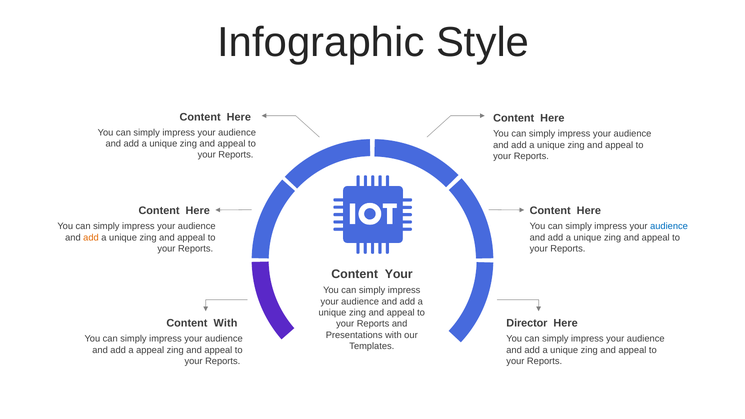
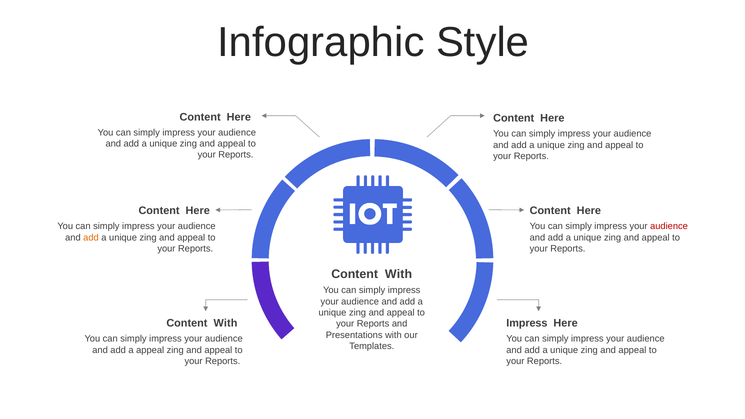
audience colour: blue -> red (669, 226)
Your: Your -> With (399, 274)
Director: Director -> Impress (527, 323)
